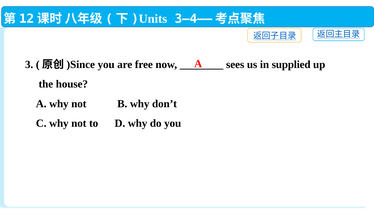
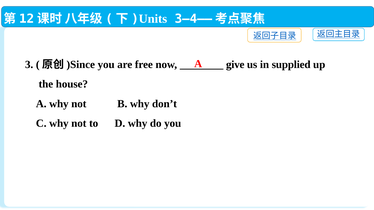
sees: sees -> give (235, 65)
